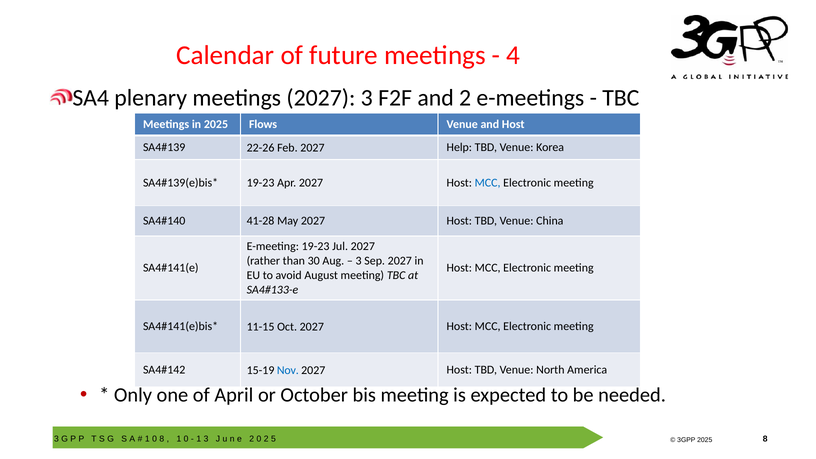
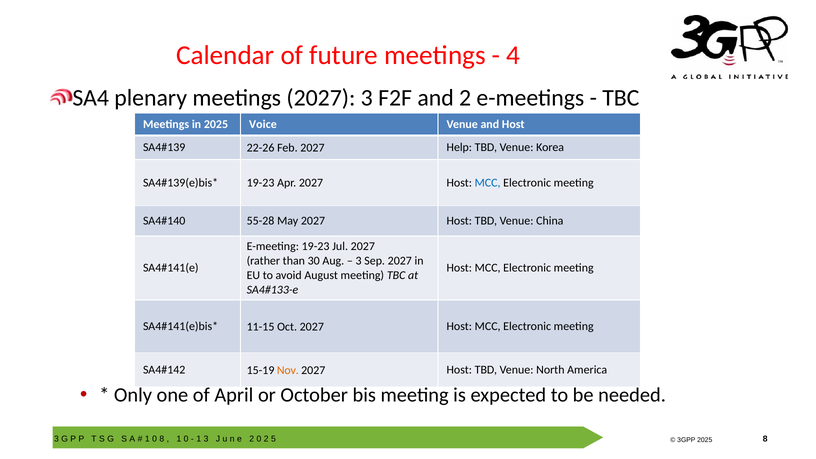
Flows: Flows -> Voice (263, 124)
41-28: 41-28 -> 55-28 (261, 221)
Nov colour: blue -> orange (288, 370)
